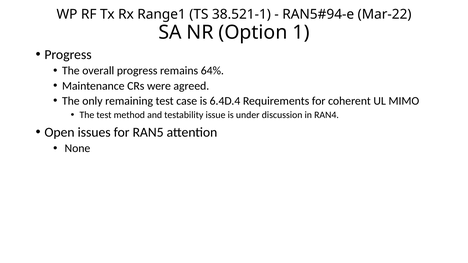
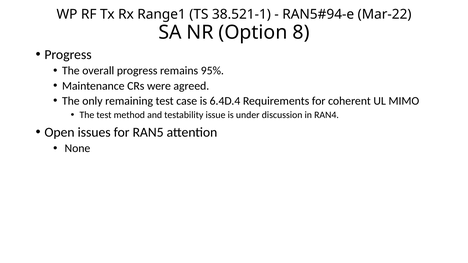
1: 1 -> 8 (301, 32)
64%: 64% -> 95% (212, 71)
